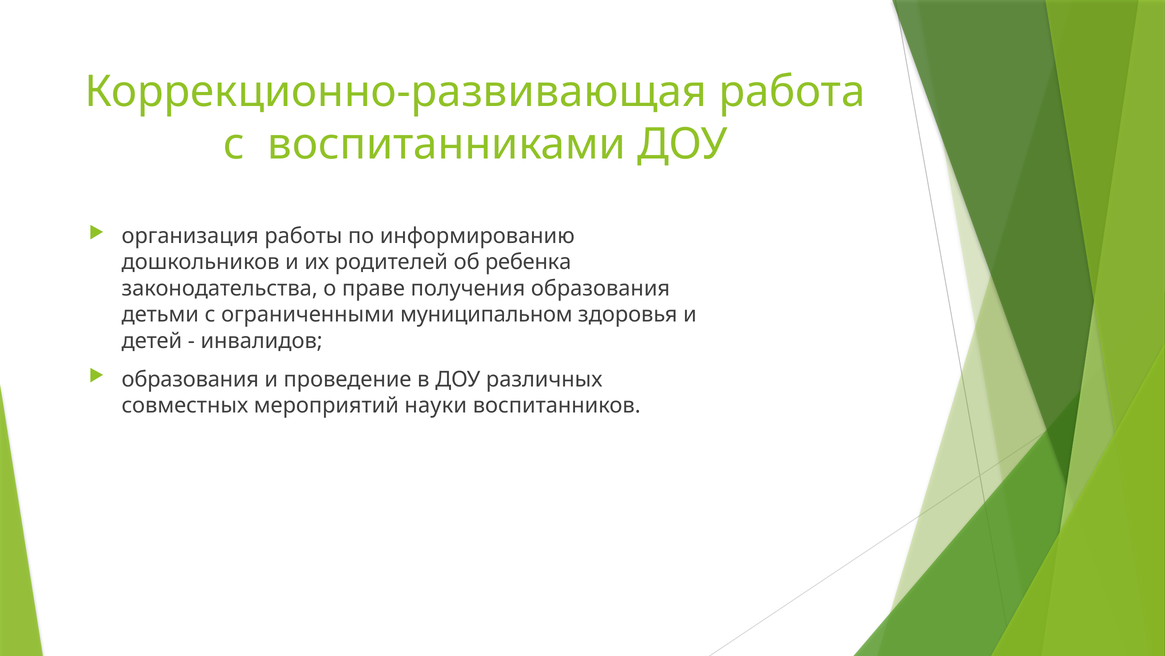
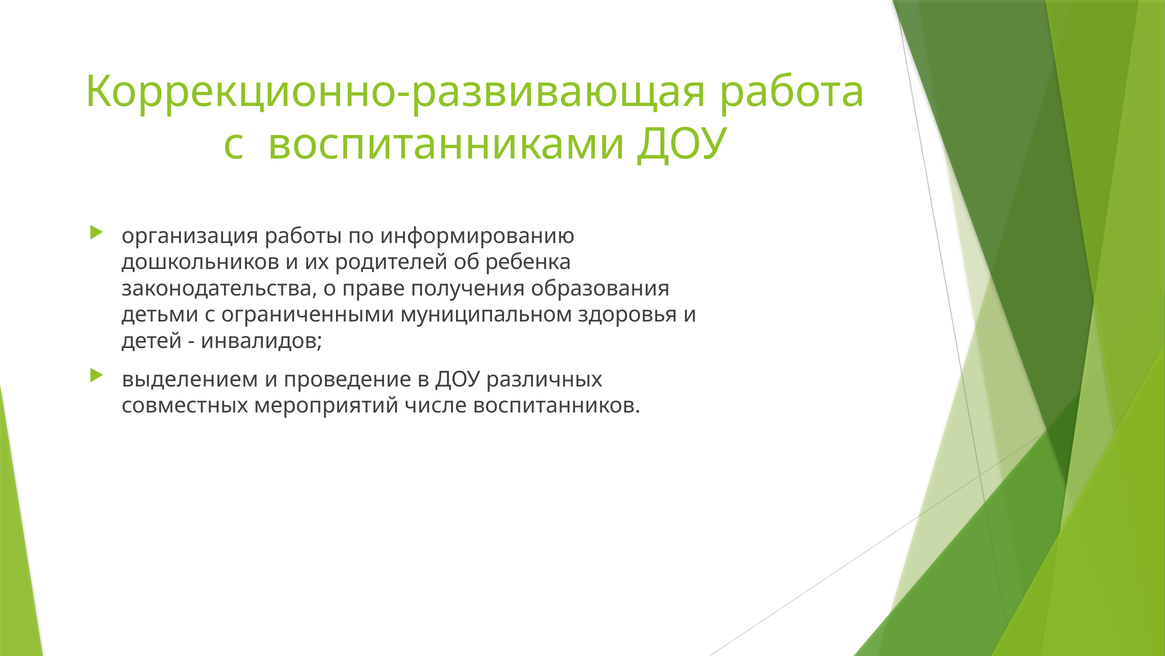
образования: образования -> выделением (190, 379)
науки: науки -> числе (436, 405)
